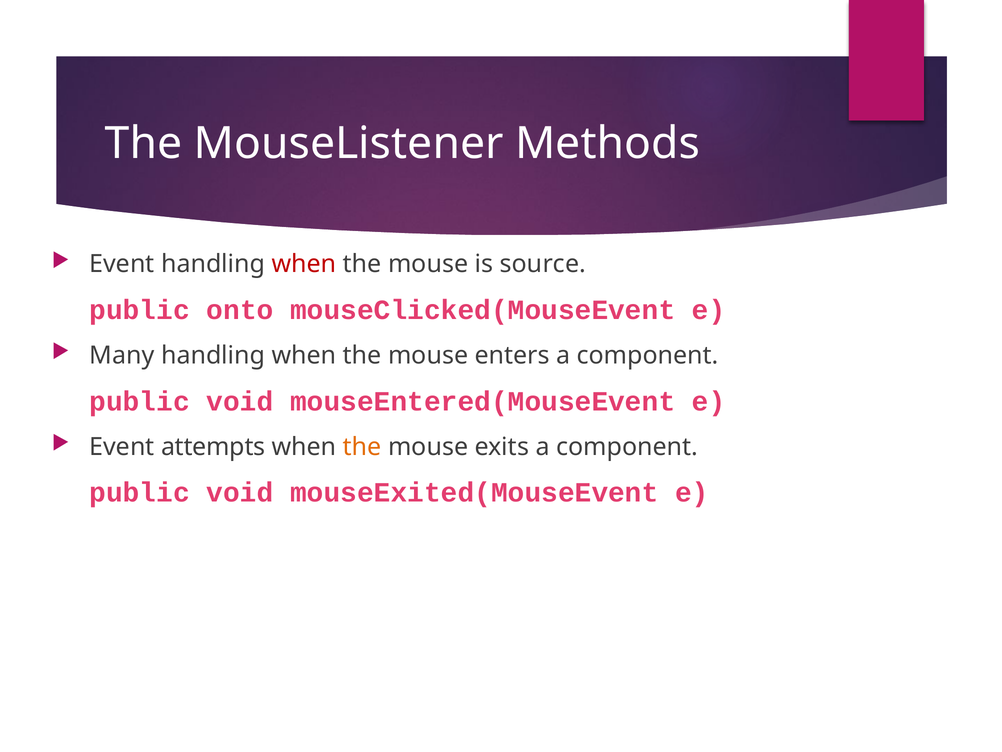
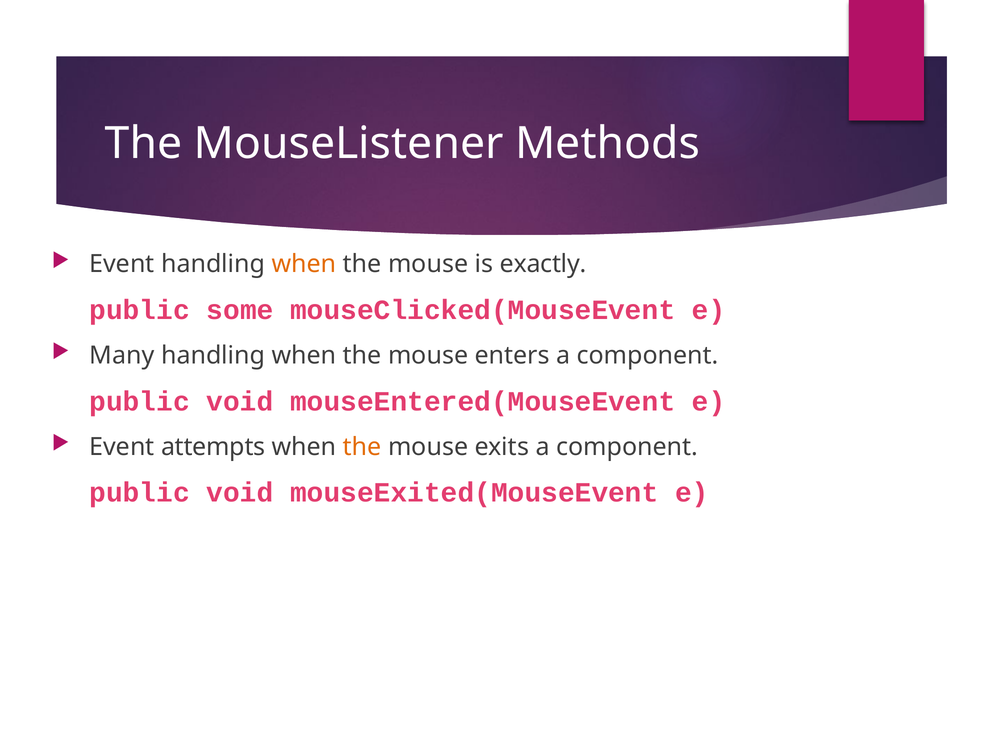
when colour: red -> orange (304, 264)
source: source -> exactly (543, 264)
onto: onto -> some (240, 310)
